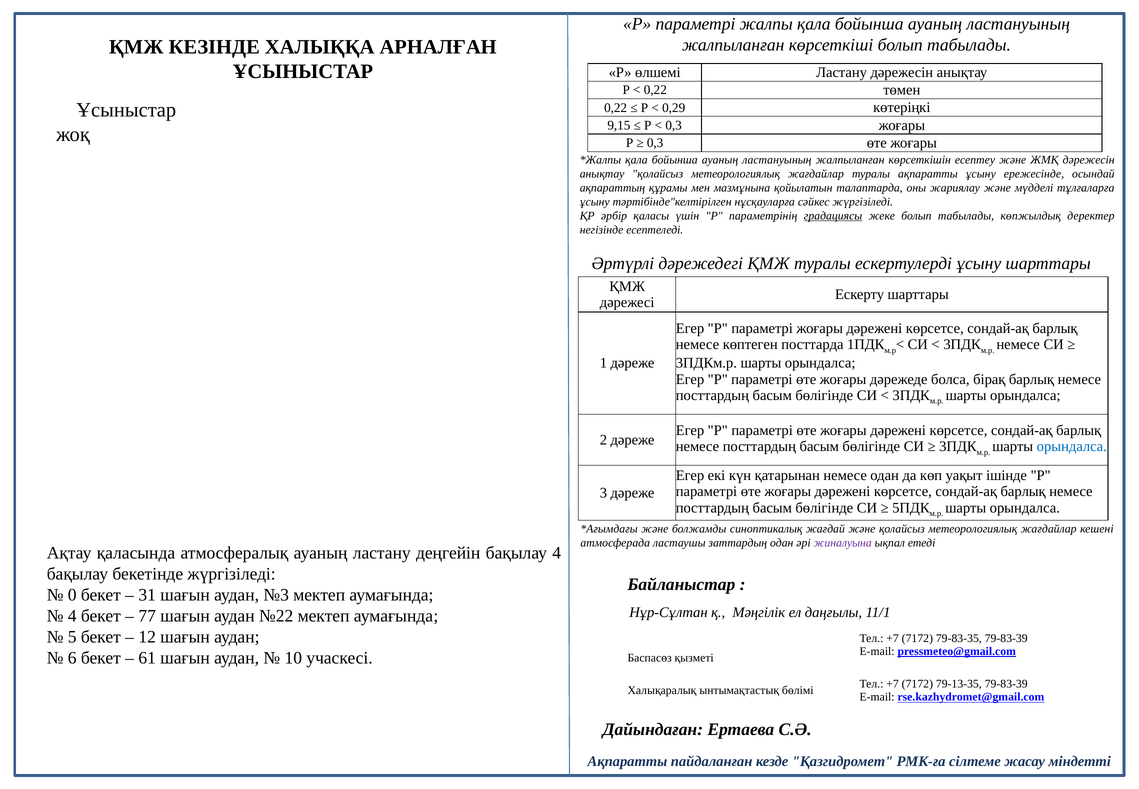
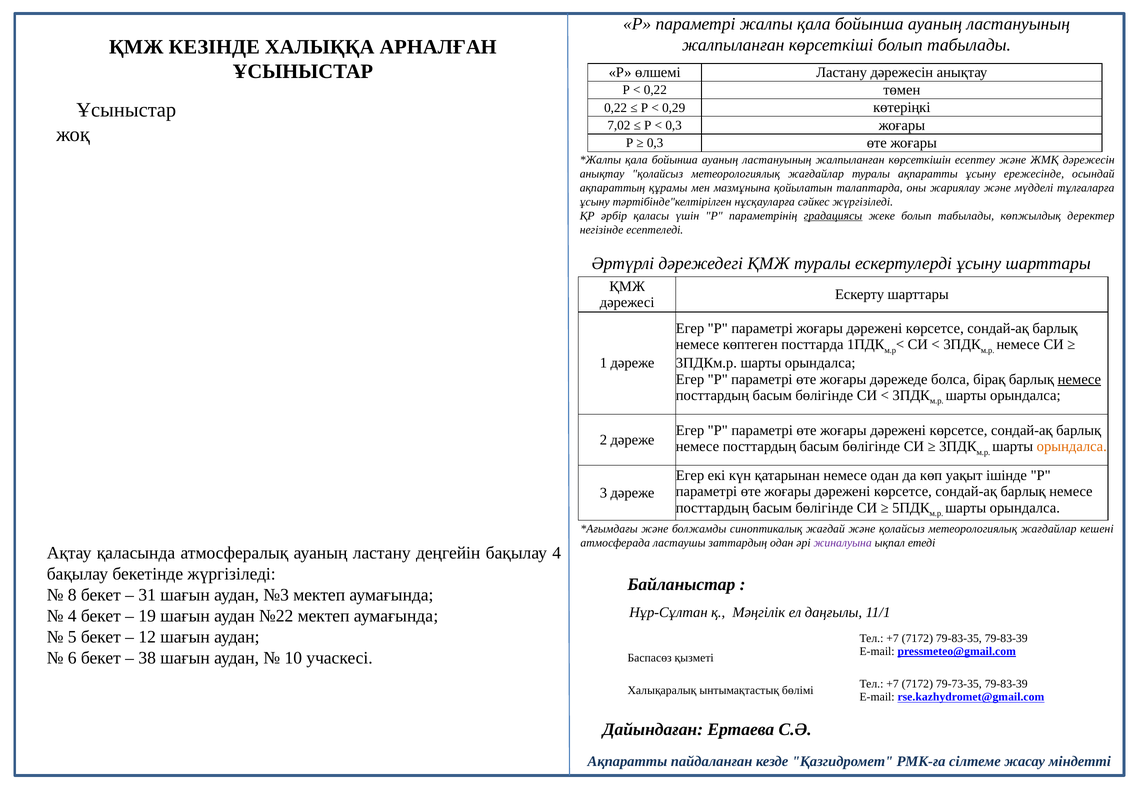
9,15: 9,15 -> 7,02 (619, 125)
немесе underline: none -> present (1079, 379)
орындалса colour: blue -> orange (1072, 446)
0: 0 -> 8 (72, 595)
77: 77 -> 19 (147, 616)
61: 61 -> 38 (147, 658)
79-13-35: 79-13-35 -> 79-73-35 (959, 684)
